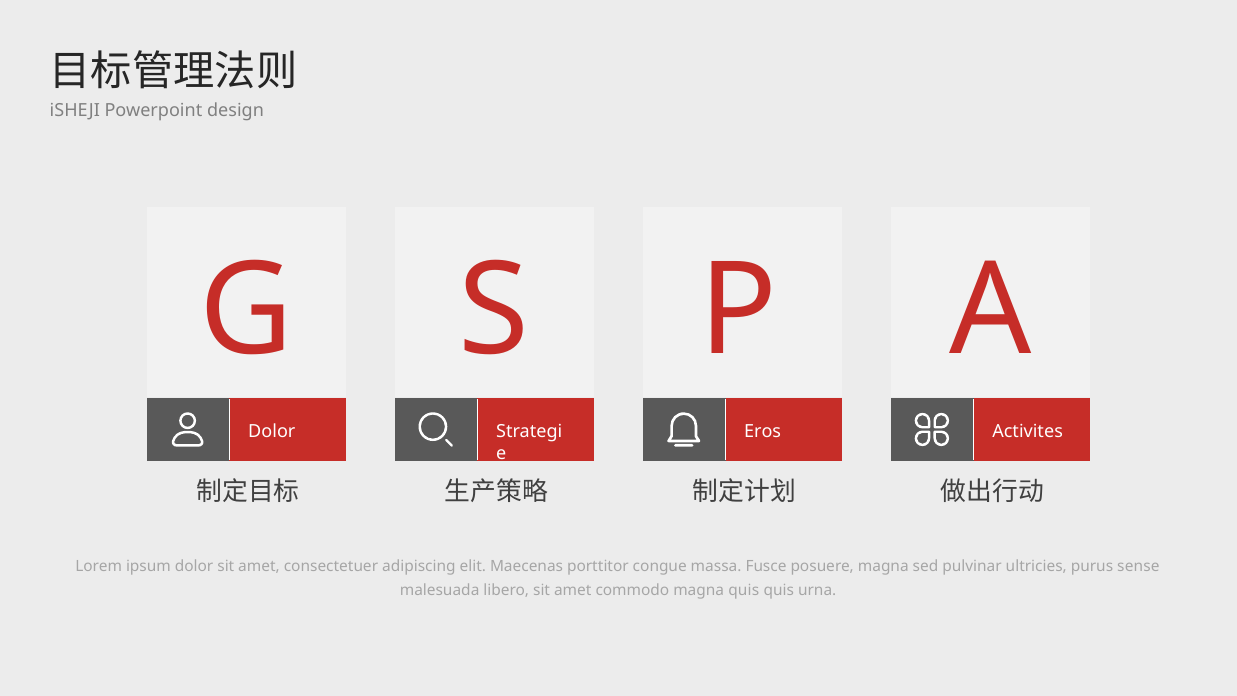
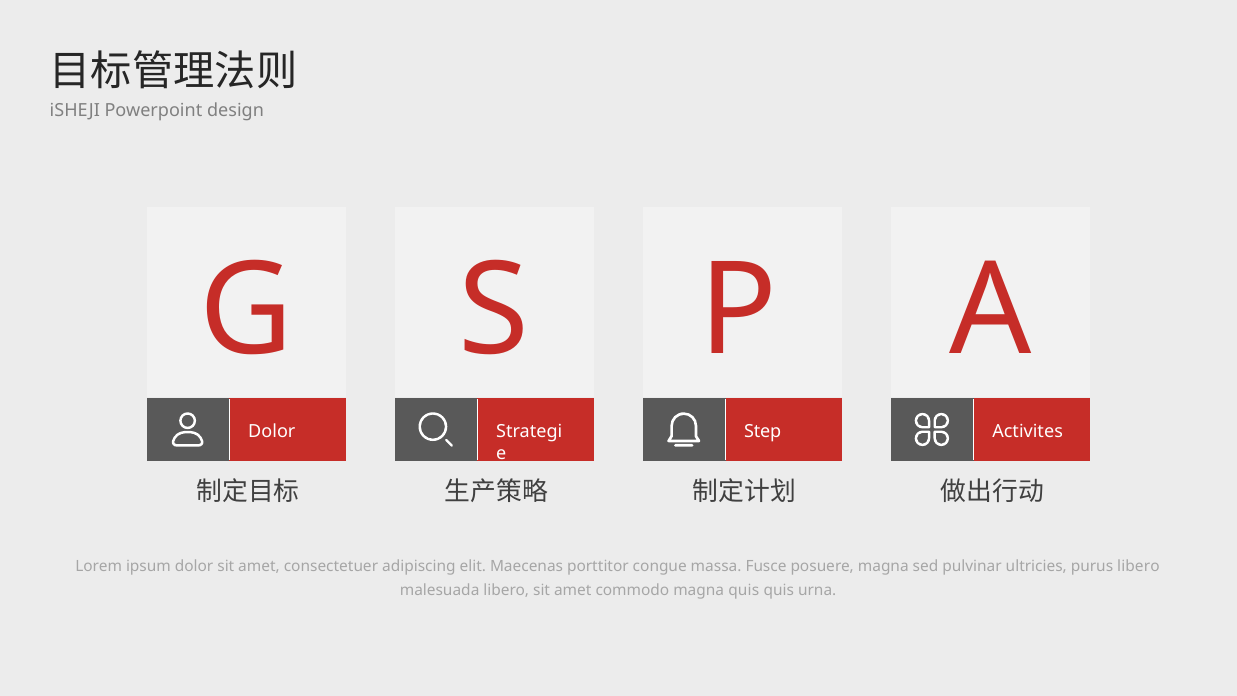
Eros: Eros -> Step (763, 432)
purus sense: sense -> libero (1138, 566)
